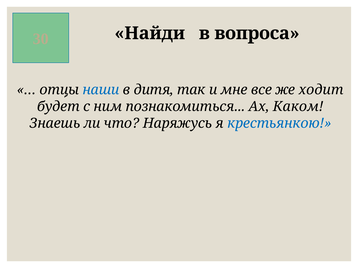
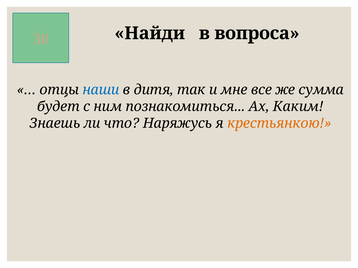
ходит: ходит -> сумма (321, 90)
Каком: Каком -> Каким (298, 107)
крестьянкою colour: blue -> orange (279, 123)
